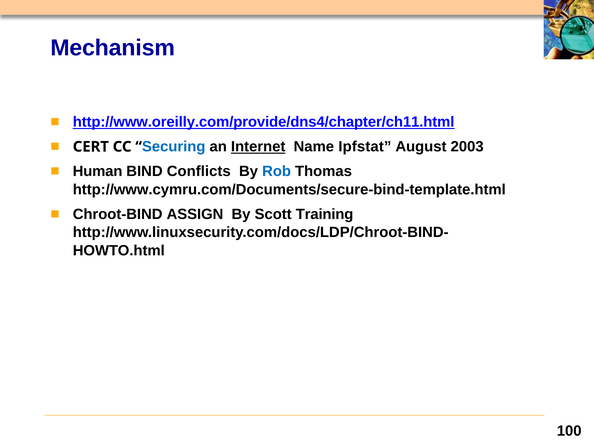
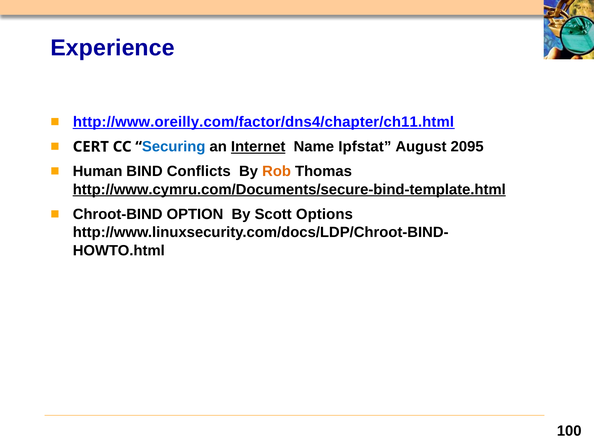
Mechanism: Mechanism -> Experience (113, 48)
http://www.oreilly.com/provide/dns4/chapter/ch11.html: http://www.oreilly.com/provide/dns4/chapter/ch11.html -> http://www.oreilly.com/factor/dns4/chapter/ch11.html (263, 122)
2003: 2003 -> 2095 (467, 147)
Rob colour: blue -> orange (277, 172)
http://www.cymru.com/Documents/secure-bind-template.html underline: none -> present (289, 190)
ASSIGN: ASSIGN -> OPTION (195, 215)
Training: Training -> Options (324, 215)
